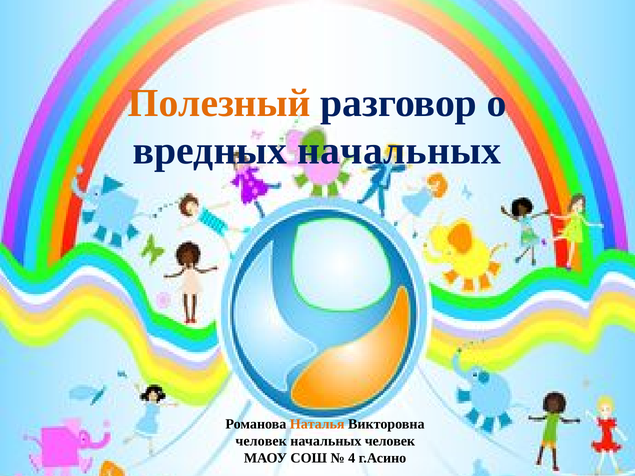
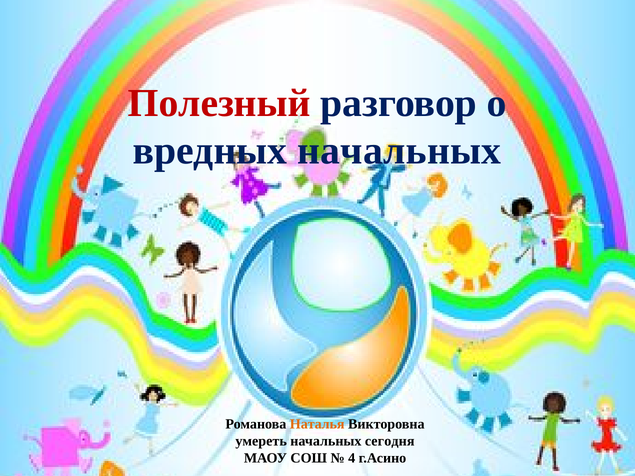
Полезный colour: orange -> red (219, 103)
человек: человек -> умереть (261, 441)
начальных человек: человек -> сегодня (390, 441)
